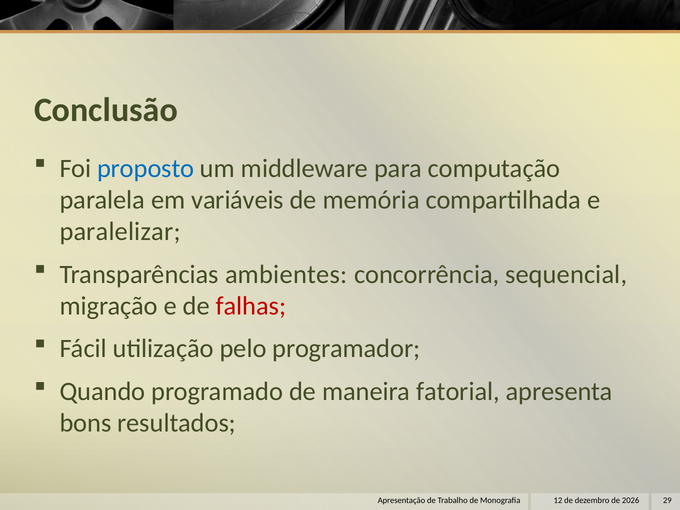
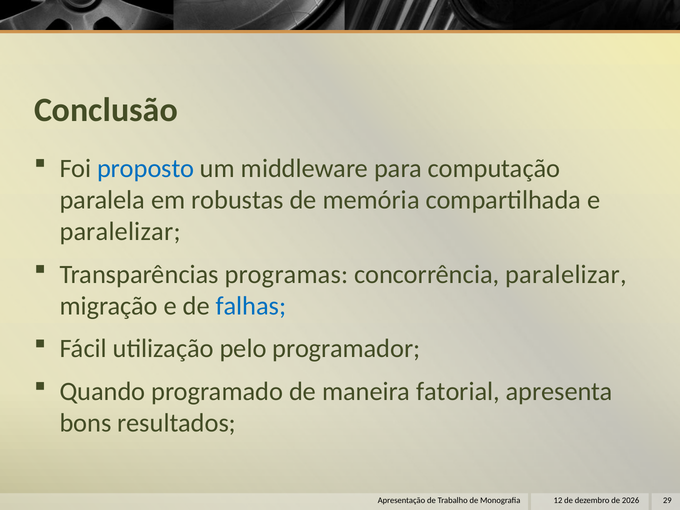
variáveis: variáveis -> robustas (237, 200)
ambientes: ambientes -> programas (286, 274)
concorrência sequencial: sequencial -> paralelizar (566, 274)
falhas colour: red -> blue (251, 306)
